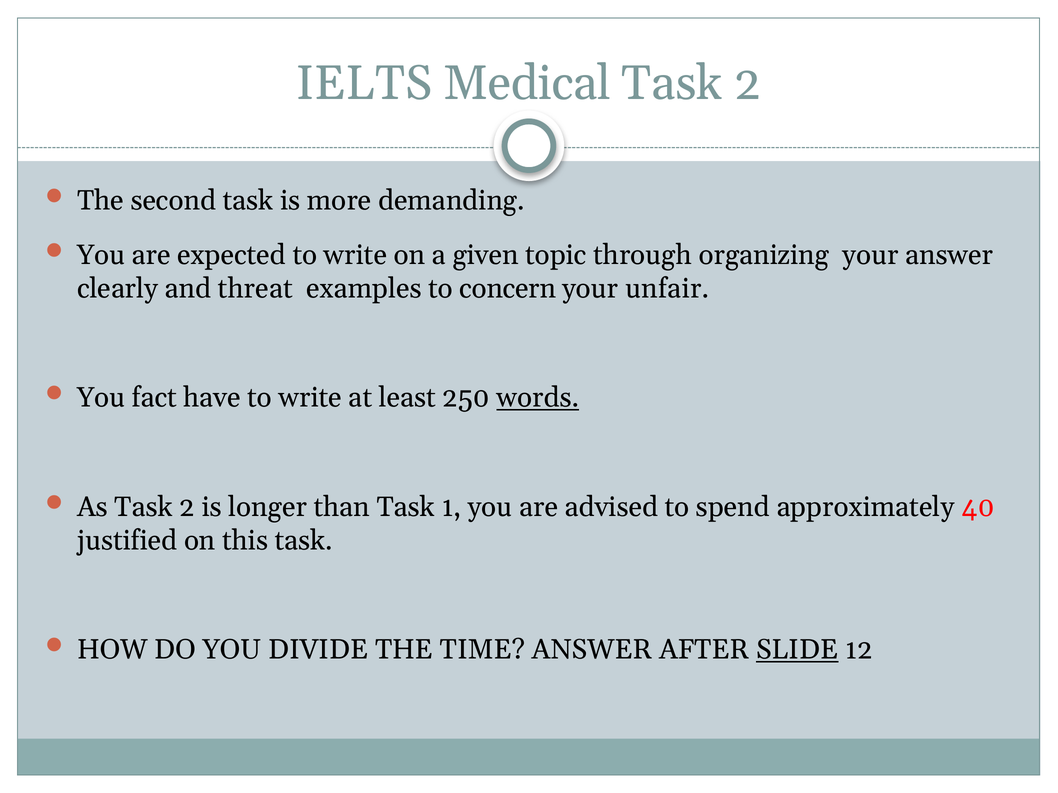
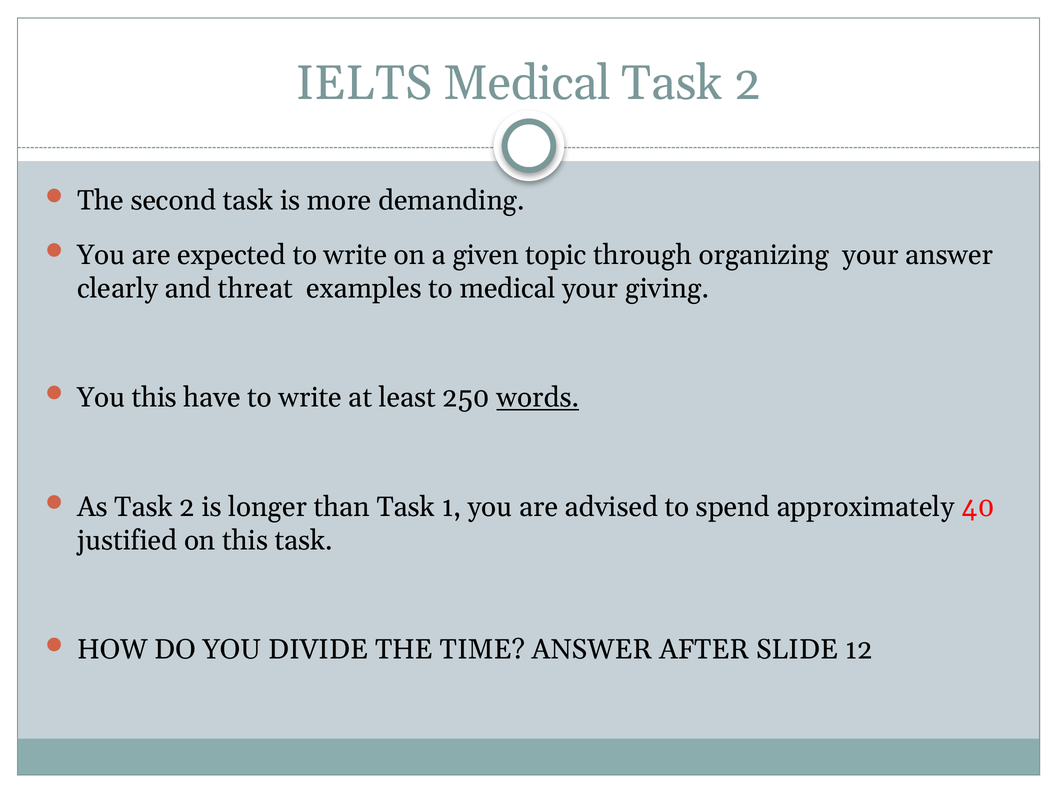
to concern: concern -> medical (508, 289)
unfair: unfair -> giving (667, 289)
You fact: fact -> this (154, 398)
SLIDE underline: present -> none (797, 650)
